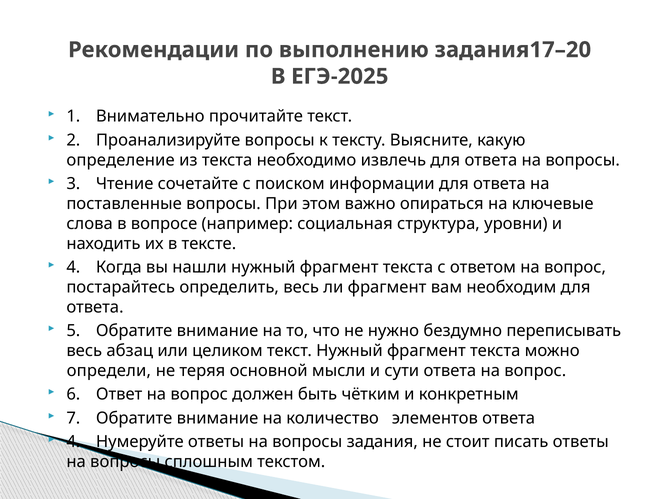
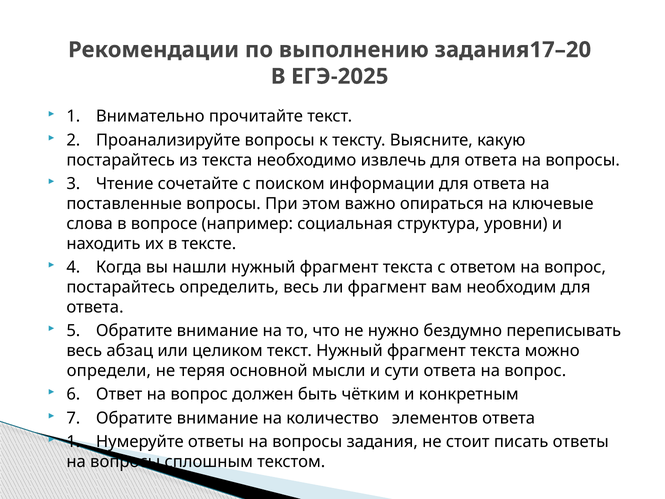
определение: определение -> постарайтесь (121, 160)
4: 4 -> 1 (73, 442)
